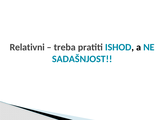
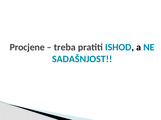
Relativni: Relativni -> Procjene (27, 47)
